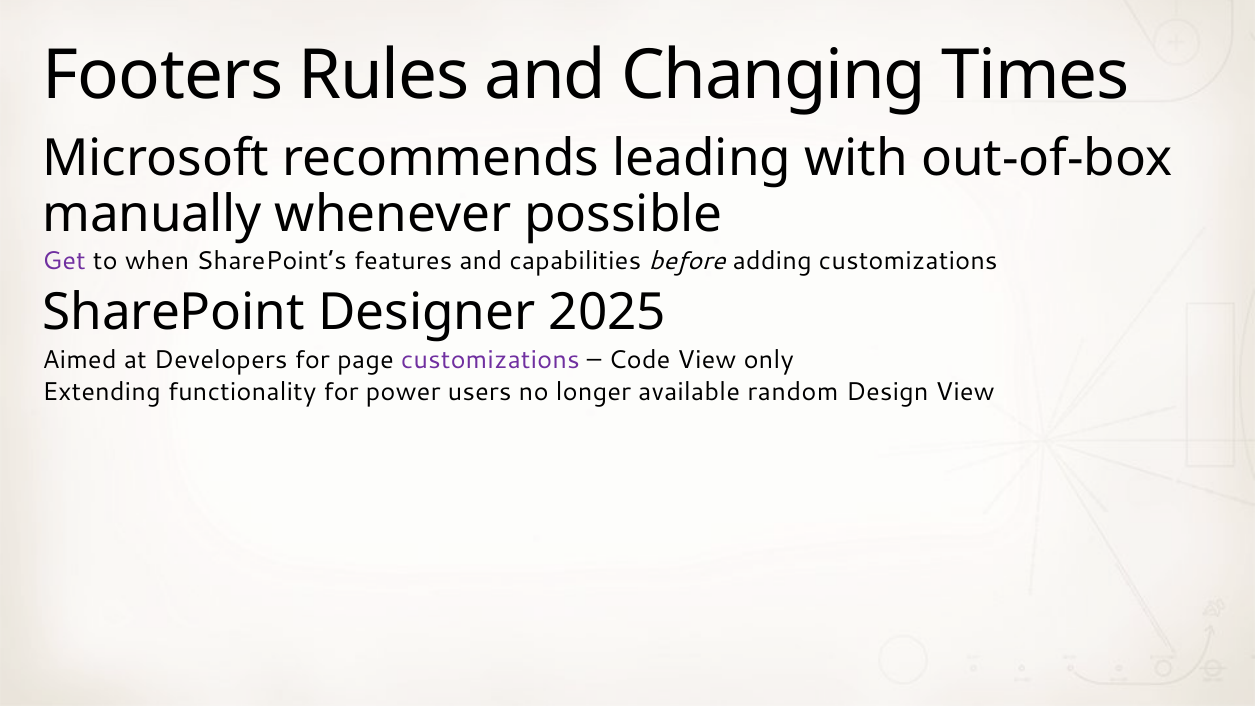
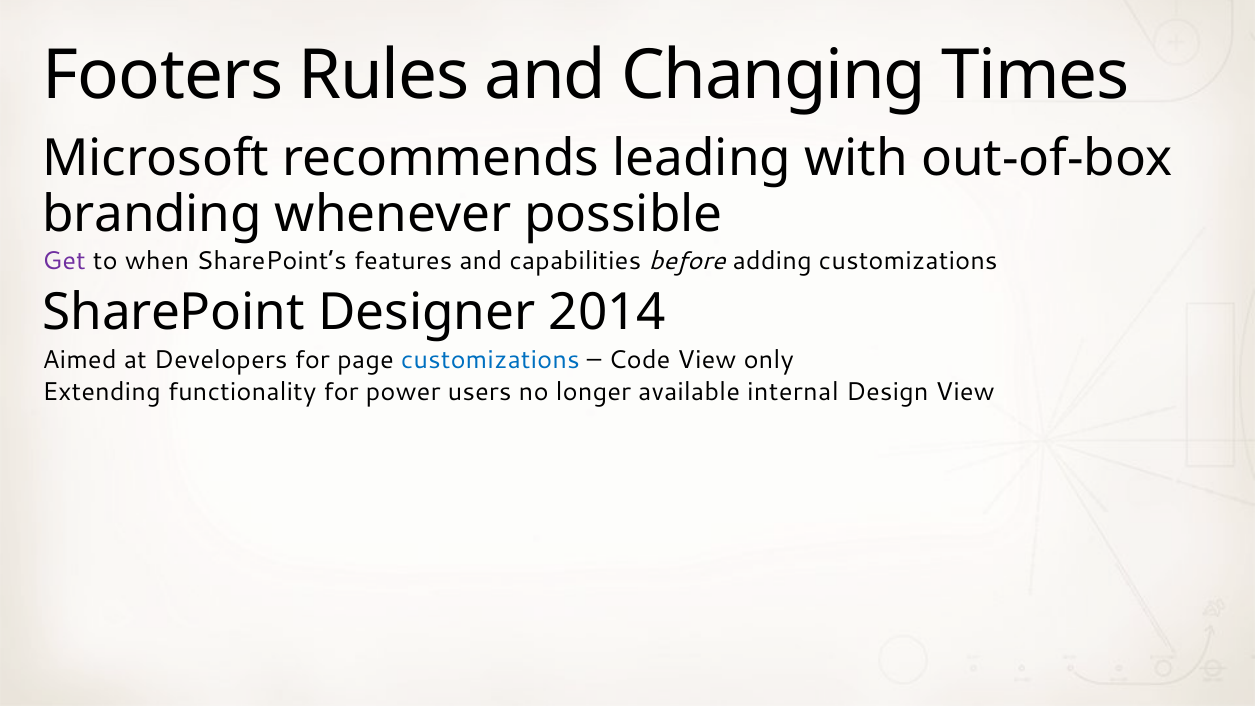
manually: manually -> branding (152, 214)
2025: 2025 -> 2014 (607, 313)
customizations colour: purple -> blue (490, 360)
random: random -> internal (793, 392)
